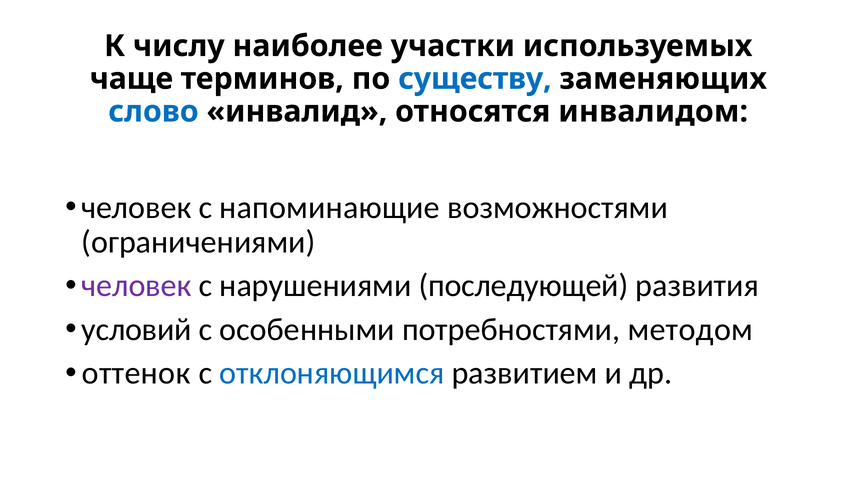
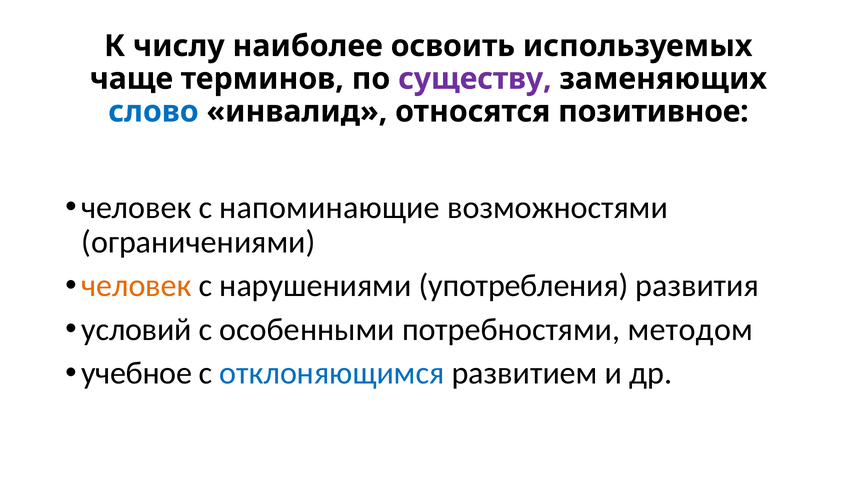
участки: участки -> освоить (453, 46)
существу colour: blue -> purple (475, 79)
инвалидом: инвалидом -> позитивное (653, 112)
человек colour: purple -> orange (136, 286)
последующей: последующей -> употребления (523, 286)
оттенок: оттенок -> учебное (137, 373)
